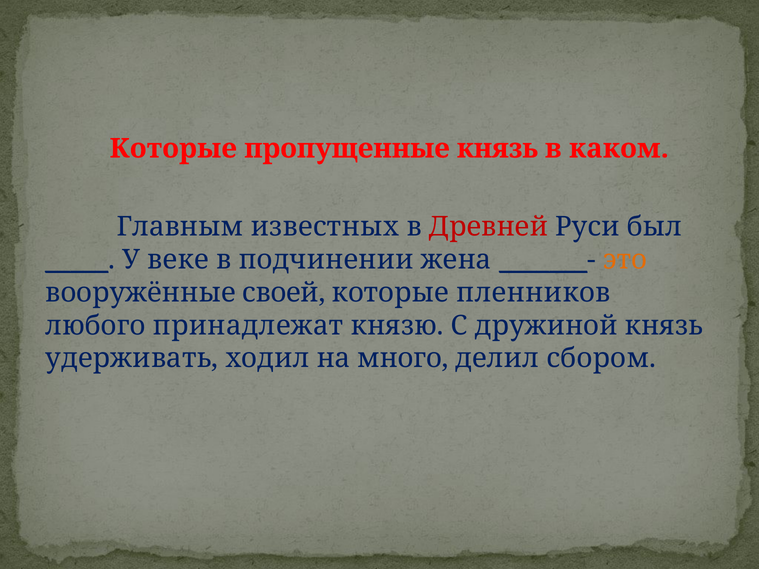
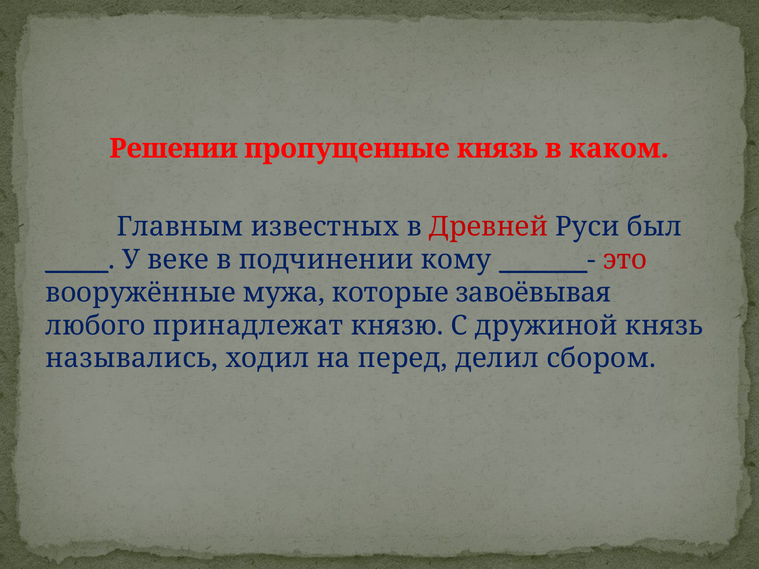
Которые: Которые -> Решении (174, 149)
жена: жена -> кому (456, 260)
это colour: orange -> red (625, 260)
своей: своей -> мужа (284, 293)
пленников: пленников -> завоёвывая (534, 293)
удерживать: удерживать -> назывались (132, 358)
много: много -> перед (403, 358)
